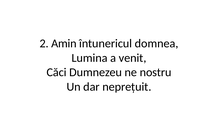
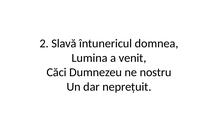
Amin: Amin -> Slavă (64, 44)
